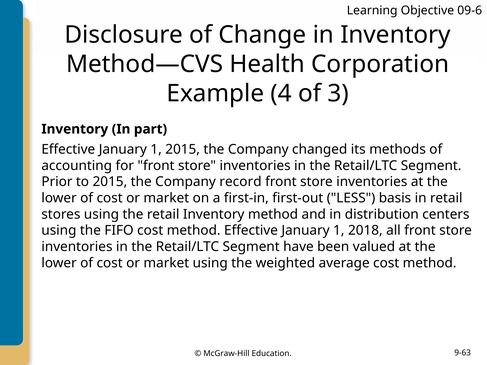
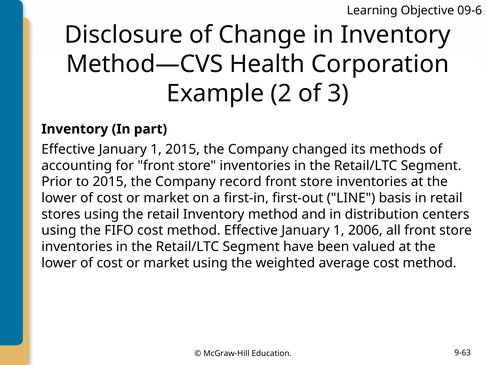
4: 4 -> 2 (281, 93)
LESS: LESS -> LINE (351, 198)
2018: 2018 -> 2006 (365, 231)
